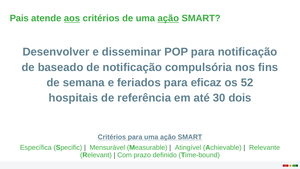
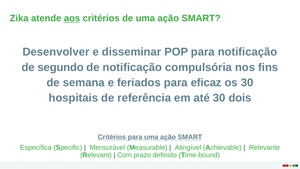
Pais: Pais -> Zika (19, 18)
ação underline: present -> none (168, 18)
baseado: baseado -> segundo (61, 67)
os 52: 52 -> 30 (247, 82)
